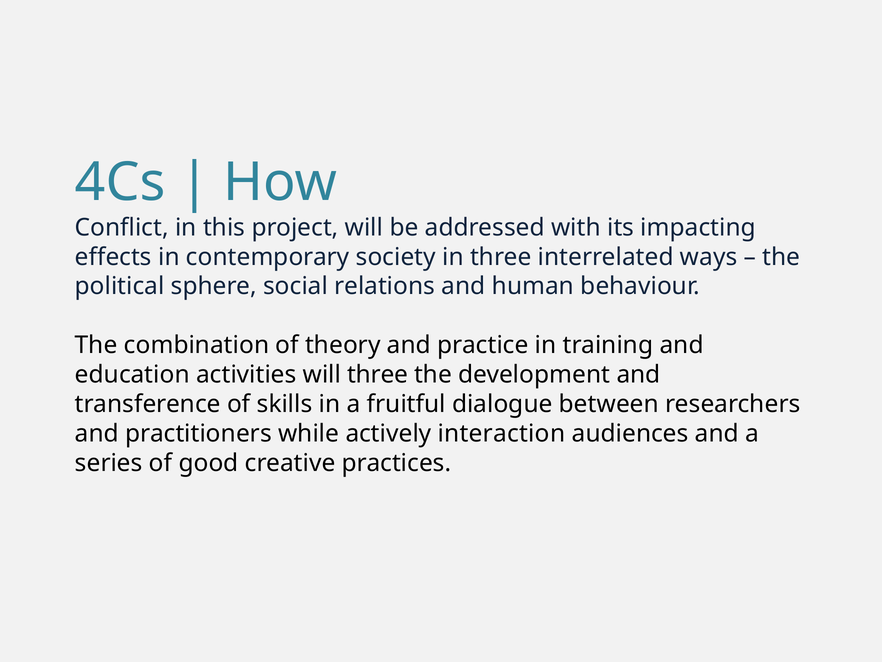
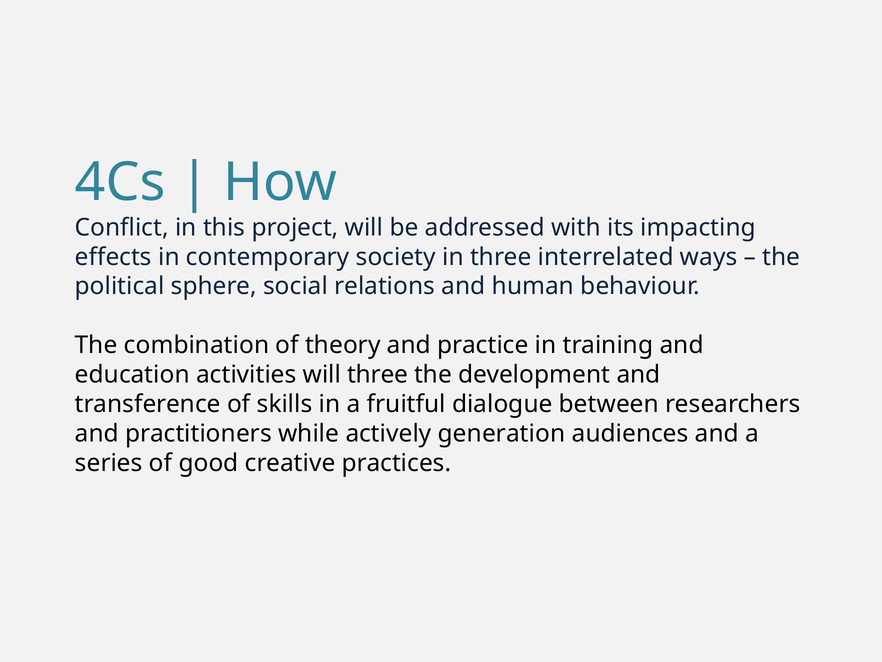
interaction: interaction -> generation (502, 433)
